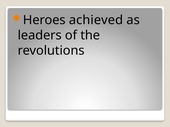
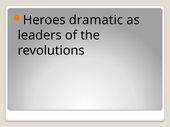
achieved: achieved -> dramatic (96, 20)
